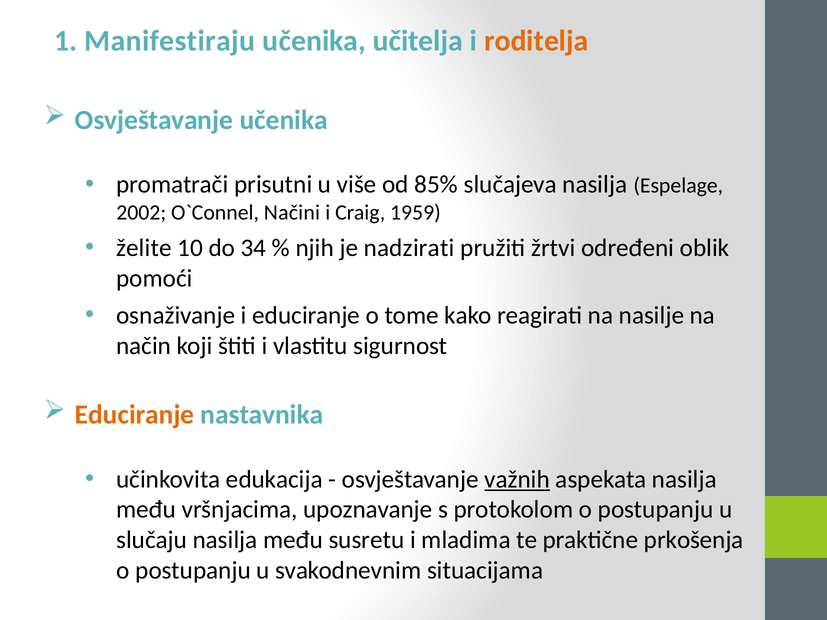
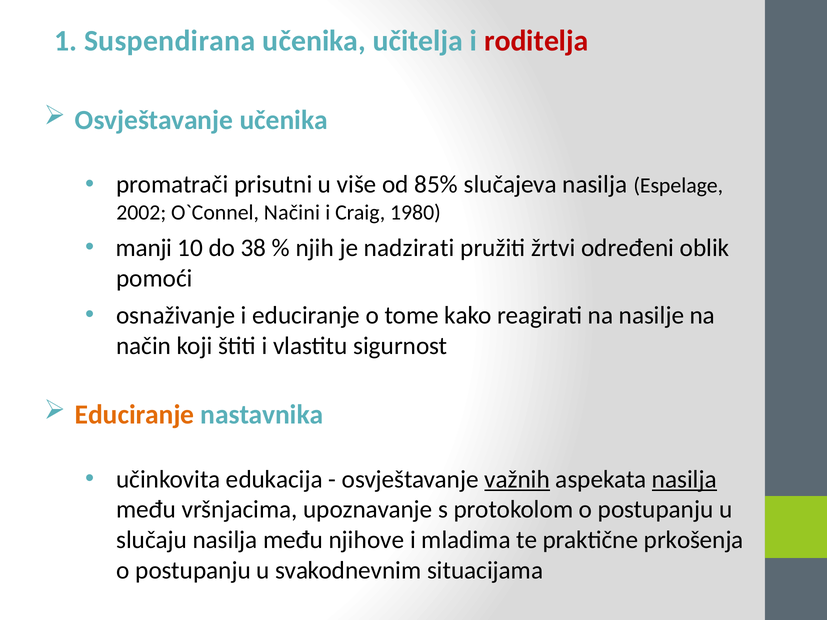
Manifestiraju: Manifestiraju -> Suspendirana (170, 41)
roditelja colour: orange -> red (536, 41)
1959: 1959 -> 1980 (415, 213)
želite: želite -> manji (144, 248)
34: 34 -> 38 (253, 248)
nasilja underline: none -> present (684, 480)
susretu: susretu -> njihove (366, 540)
